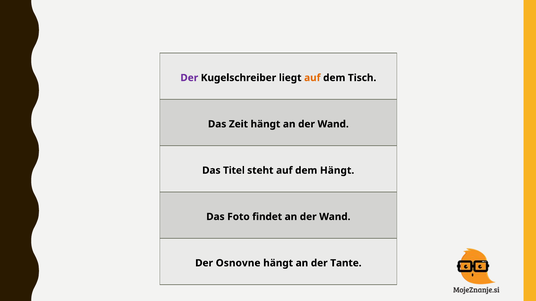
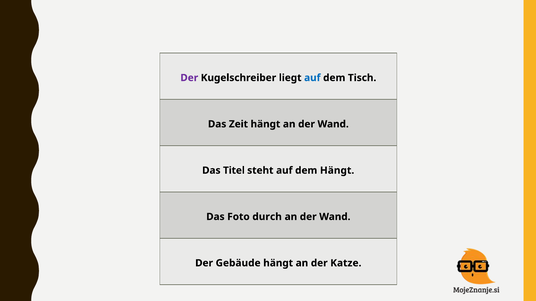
auf colour: orange -> blue (312, 78)
findet: findet -> durch (267, 217)
Osnovne: Osnovne -> Gebäude (238, 263)
Tante: Tante -> Katze (346, 263)
